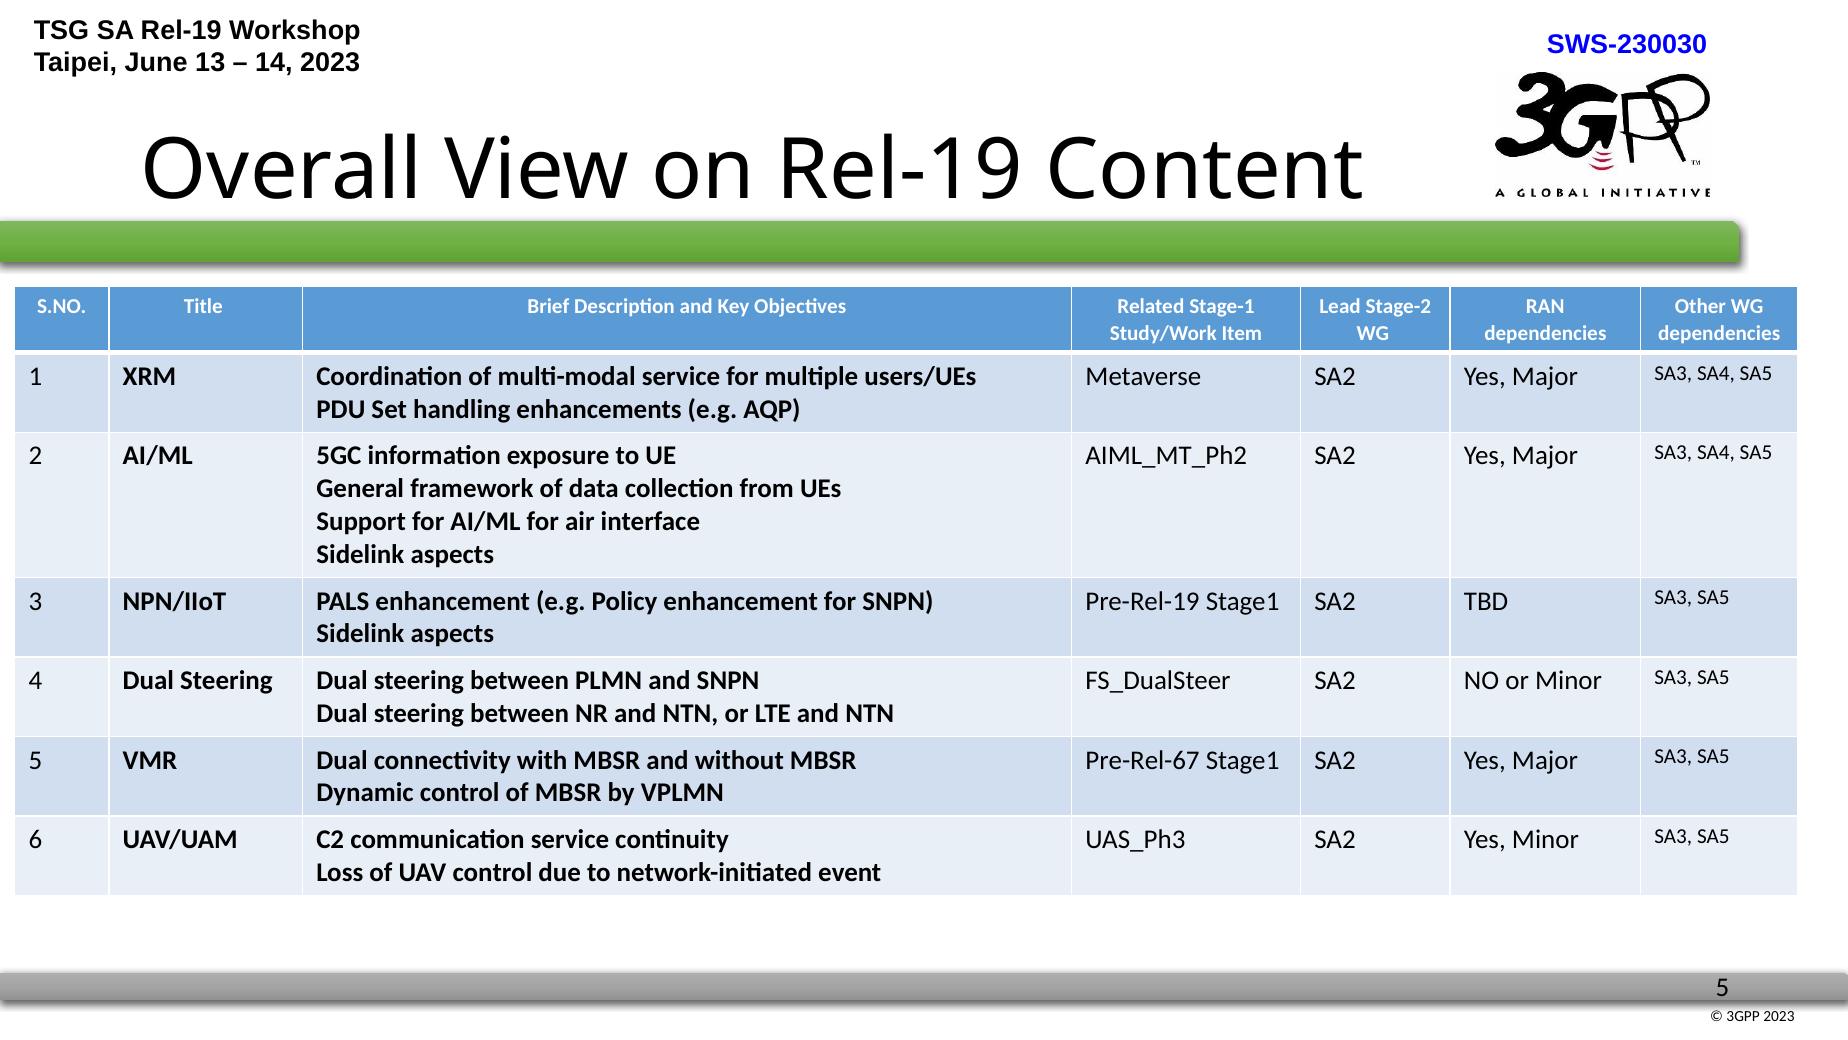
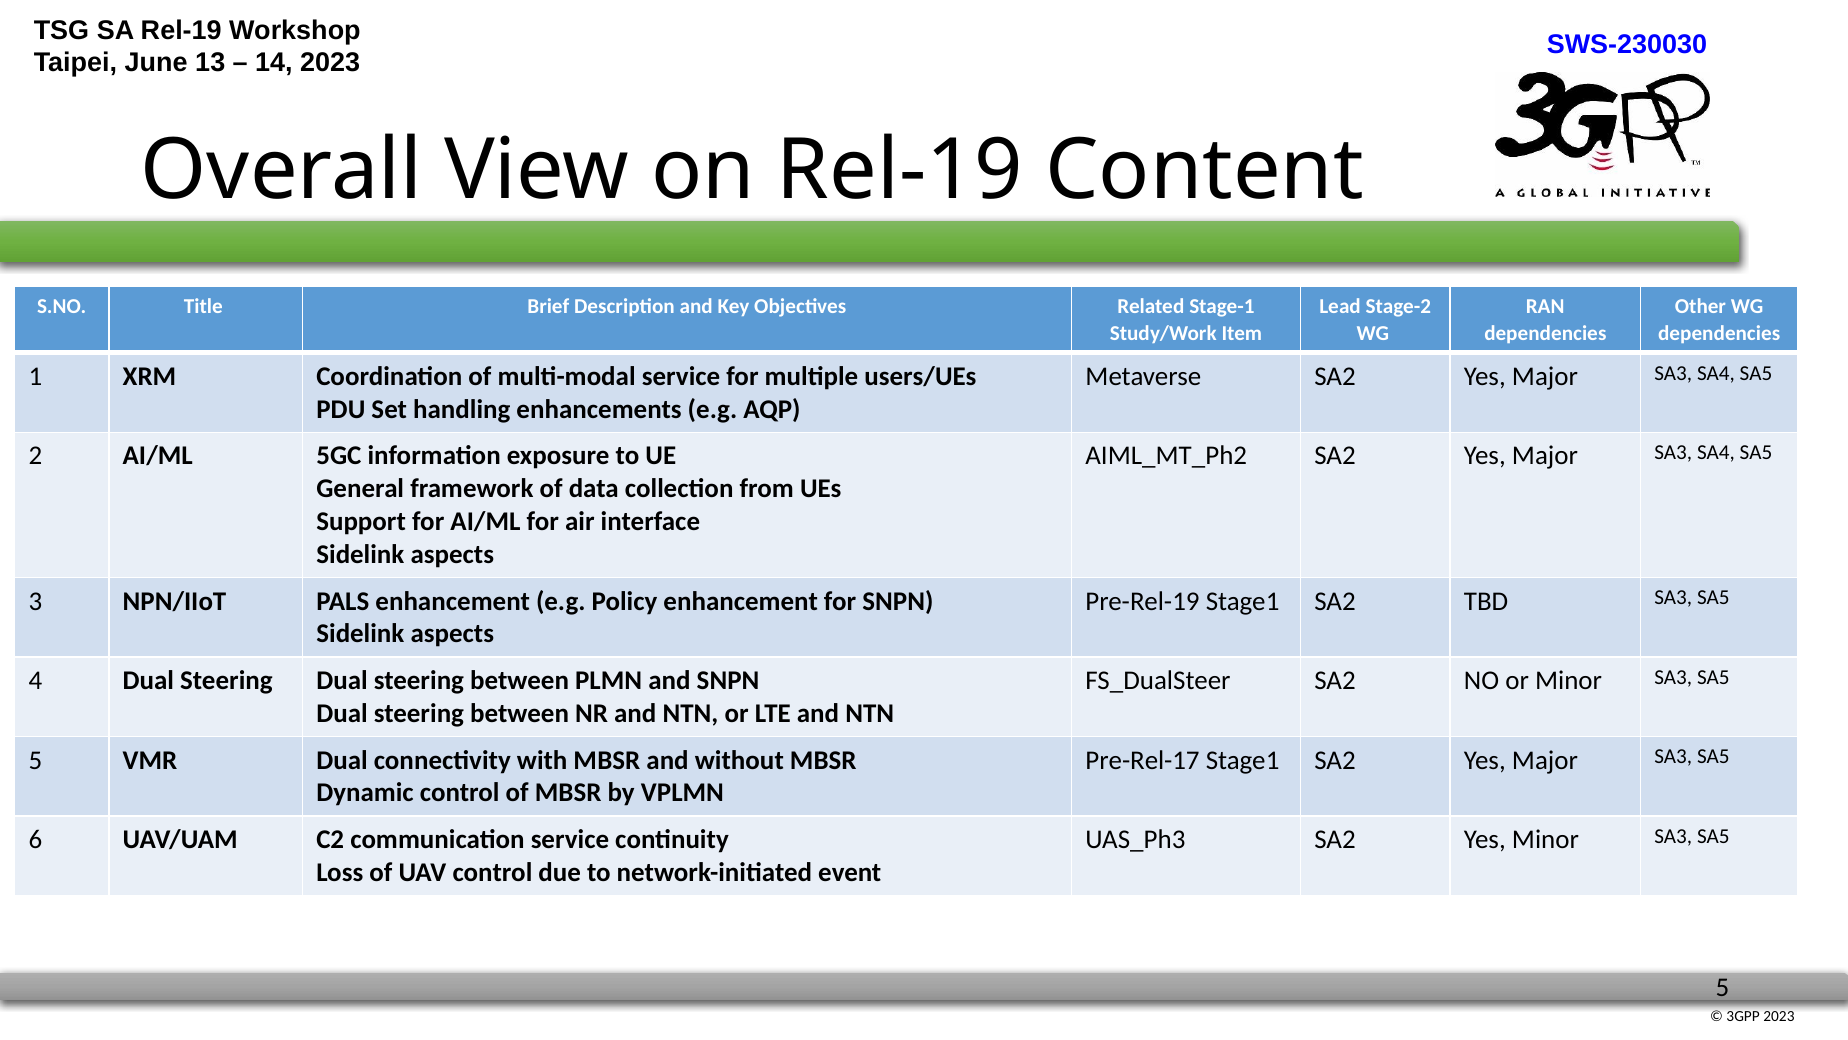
Pre-Rel-67: Pre-Rel-67 -> Pre-Rel-17 (1143, 760)
